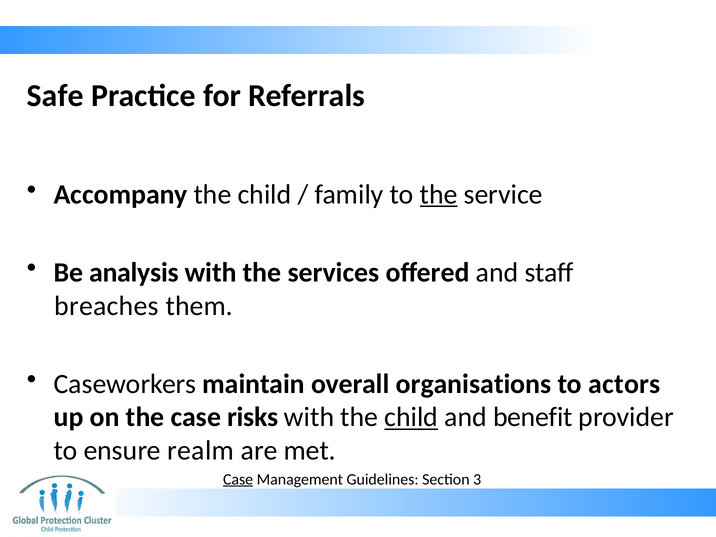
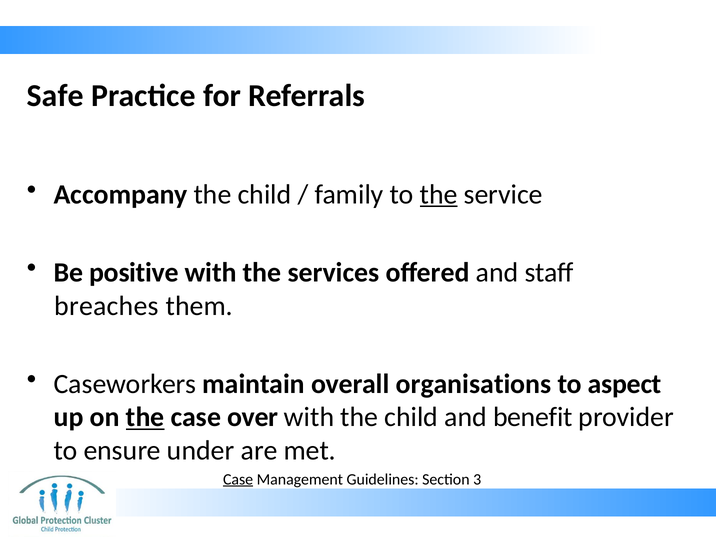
analysis: analysis -> positive (134, 272)
actors: actors -> aspect (625, 384)
the underline: none -> present (145, 417)
risks: risks -> over (253, 417)
child underline: present -> none (411, 417)
realm: realm -> under (201, 451)
